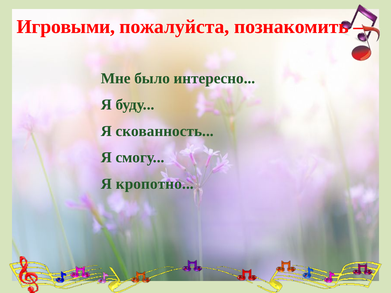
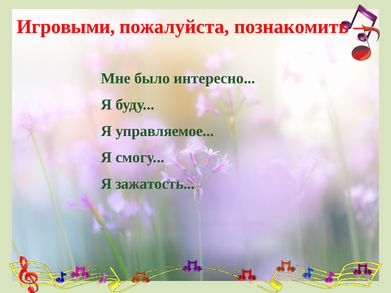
скованность: скованность -> управляемое (165, 131)
кропотно: кропотно -> зажатость (155, 184)
